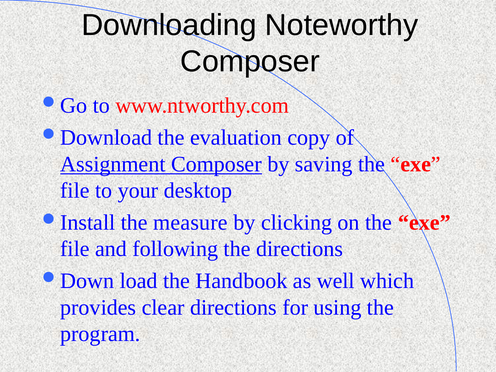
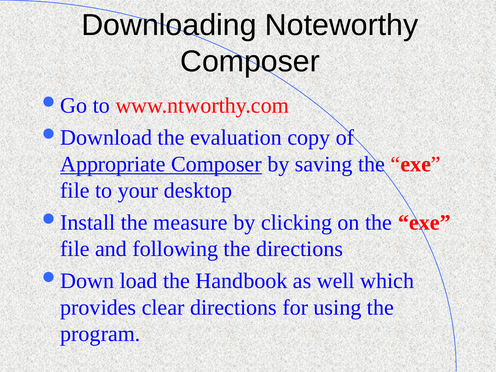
Assignment: Assignment -> Appropriate (113, 164)
